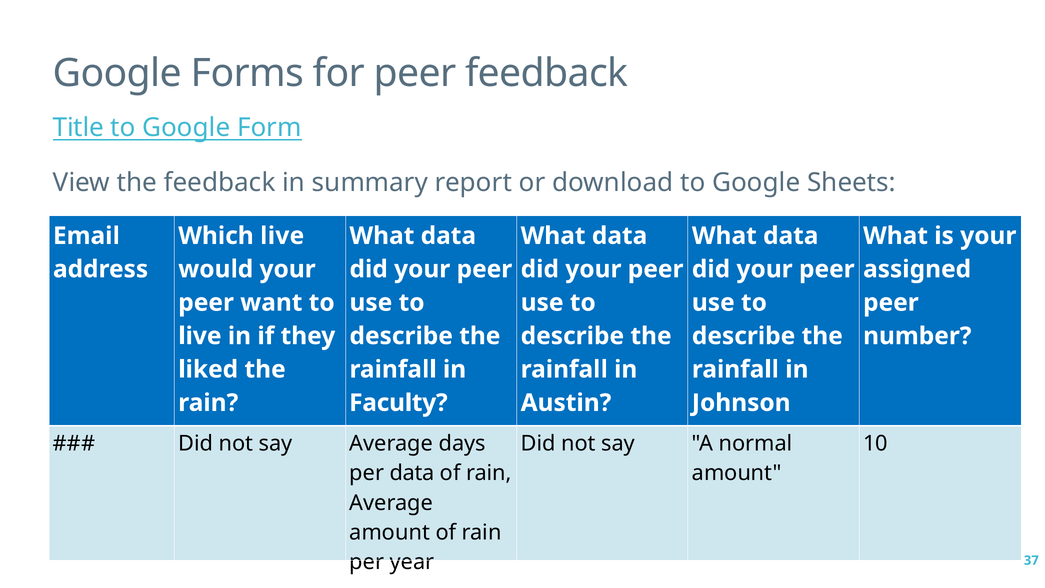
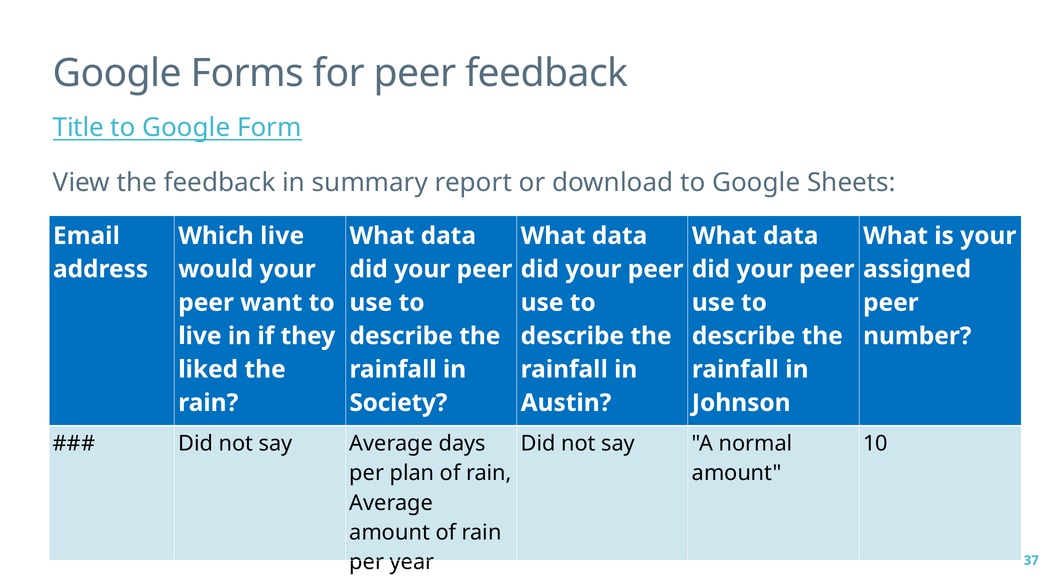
Faculty: Faculty -> Society (398, 403)
per data: data -> plan (412, 473)
